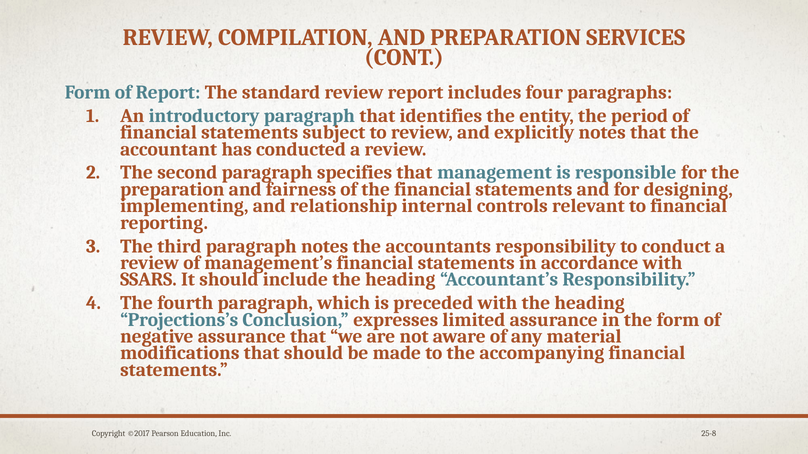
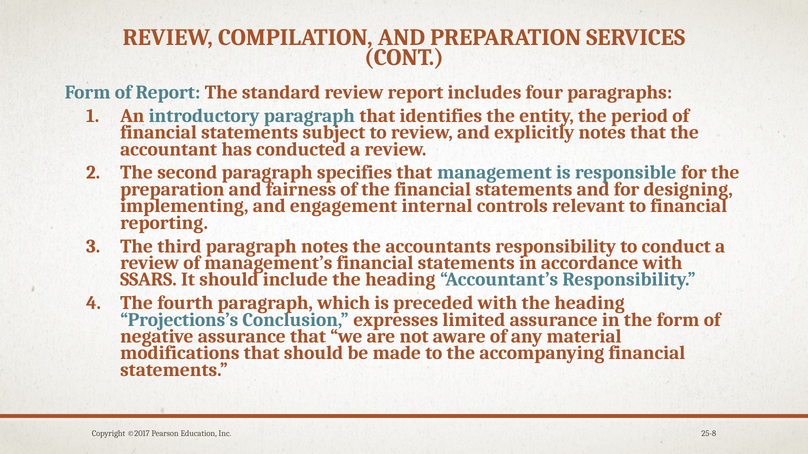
relationship: relationship -> engagement (344, 206)
